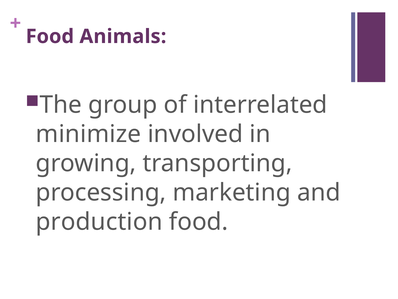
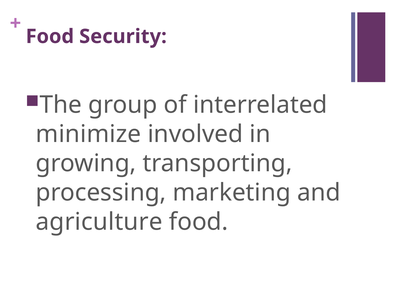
Animals: Animals -> Security (123, 36)
production: production -> agriculture (99, 221)
